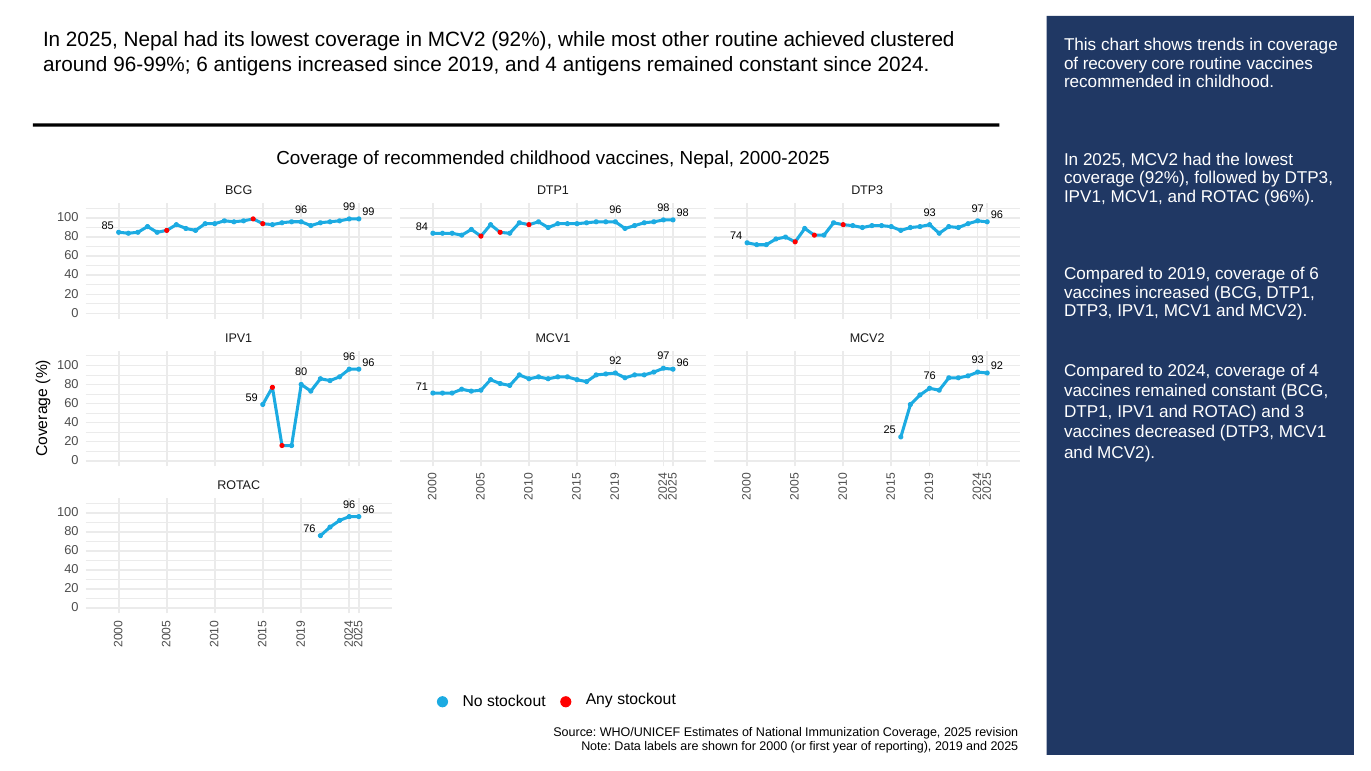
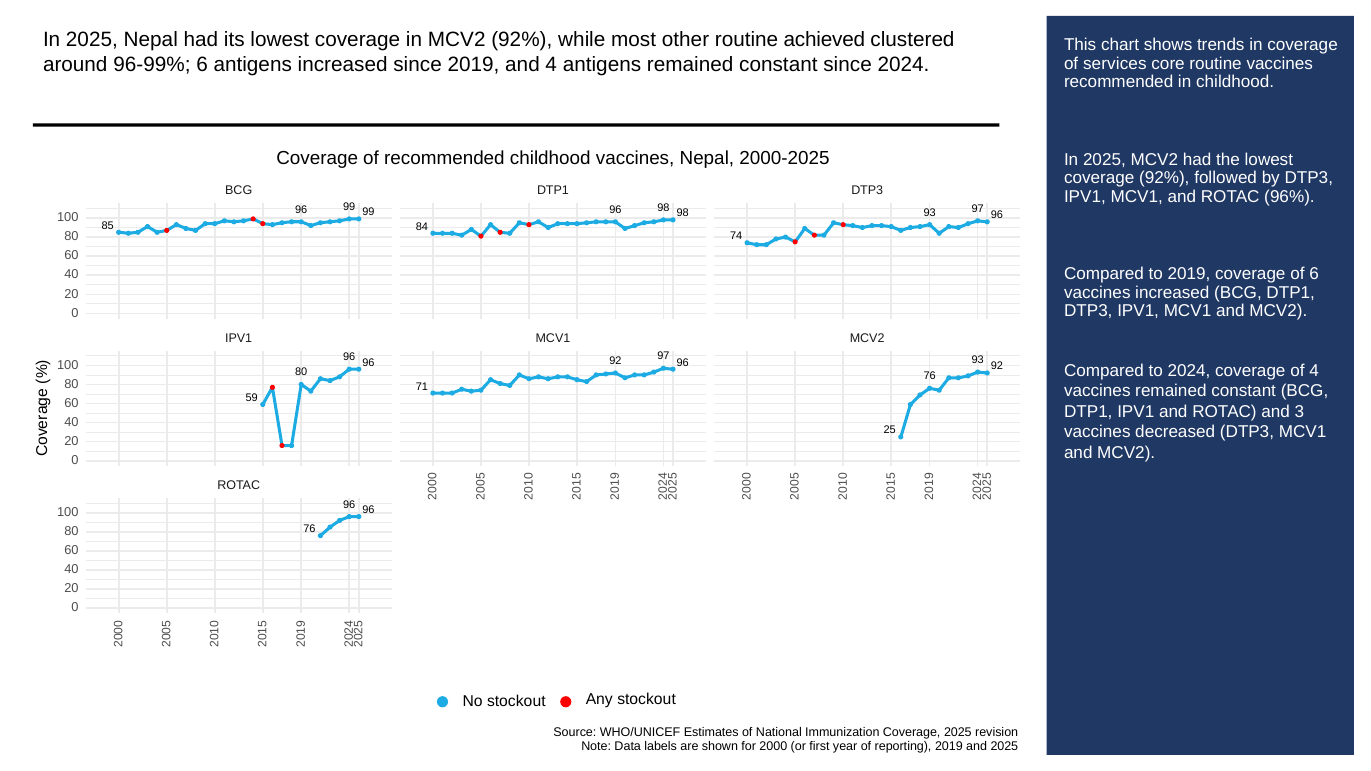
recovery: recovery -> services (1115, 64)
